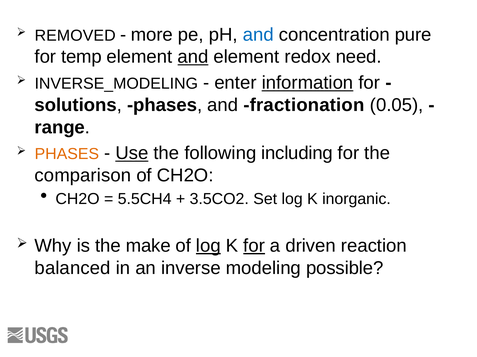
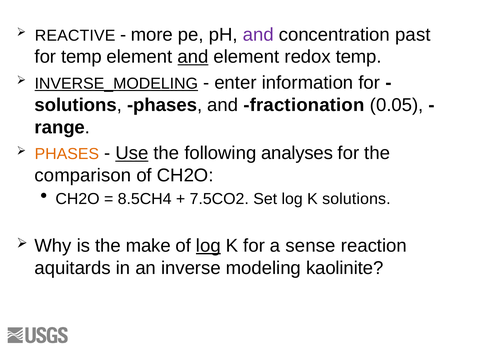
REMOVED: REMOVED -> REACTIVE (75, 36)
and colour: blue -> purple (258, 35)
pure: pure -> past (413, 35)
redox need: need -> temp (359, 57)
INVERSE_MODELING underline: none -> present (116, 84)
information underline: present -> none (308, 83)
including: including -> analyses (297, 153)
5.5CH4: 5.5CH4 -> 8.5CH4 (145, 199)
3.5CO2: 3.5CO2 -> 7.5CO2 (219, 199)
K inorganic: inorganic -> solutions (356, 199)
for underline: present -> none (254, 246)
driven: driven -> sense (311, 246)
balanced: balanced -> aquitards (73, 269)
possible: possible -> kaolinite (345, 269)
